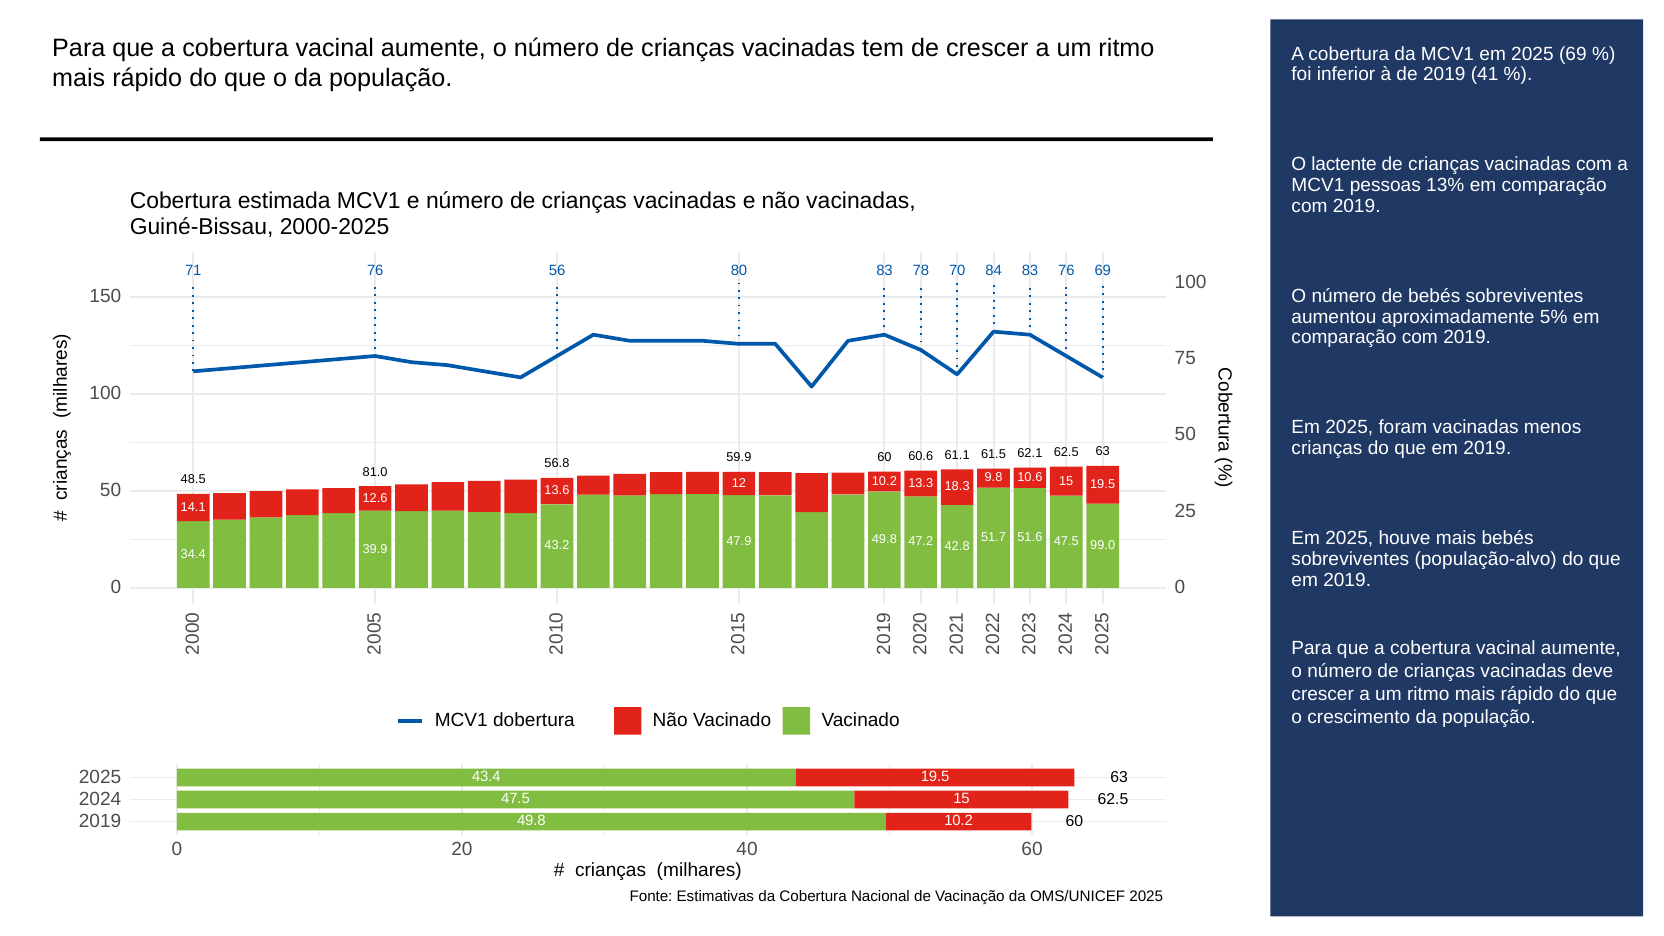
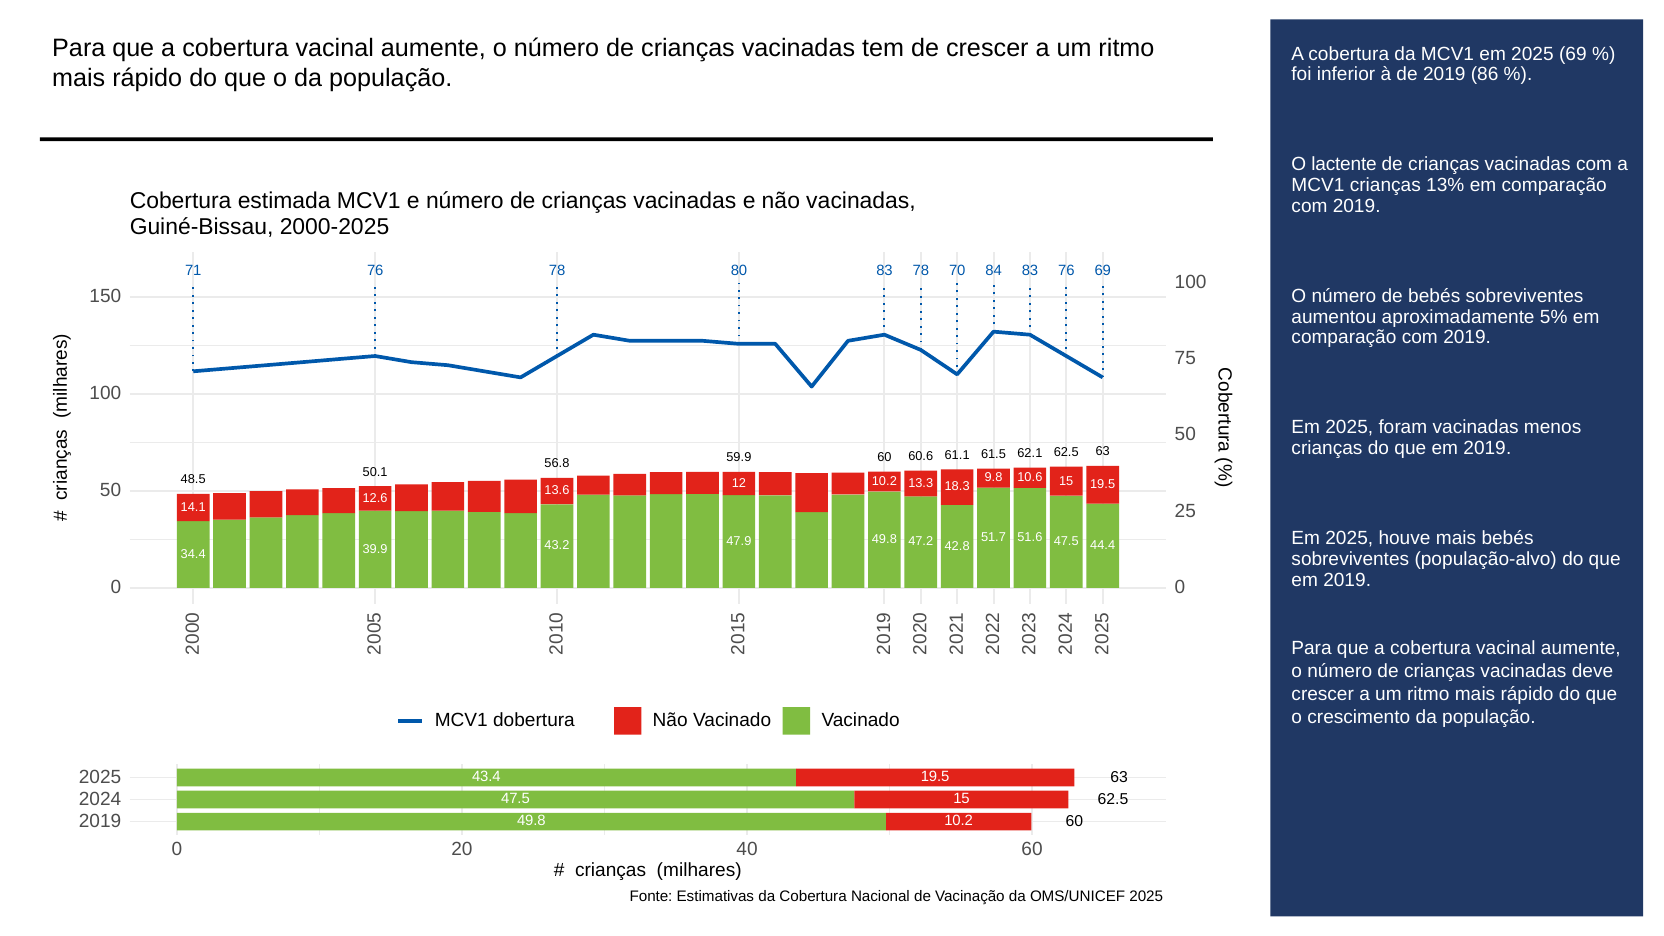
41: 41 -> 86 (1485, 74)
MCV1 pessoas: pessoas -> crianças (1385, 185)
76 56: 56 -> 78 (557, 271)
81.0: 81.0 -> 50.1 (375, 472)
99.0: 99.0 -> 44.4 (1103, 545)
